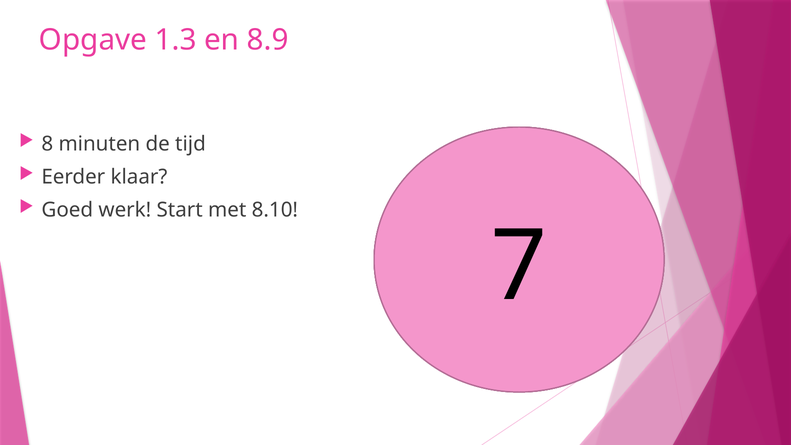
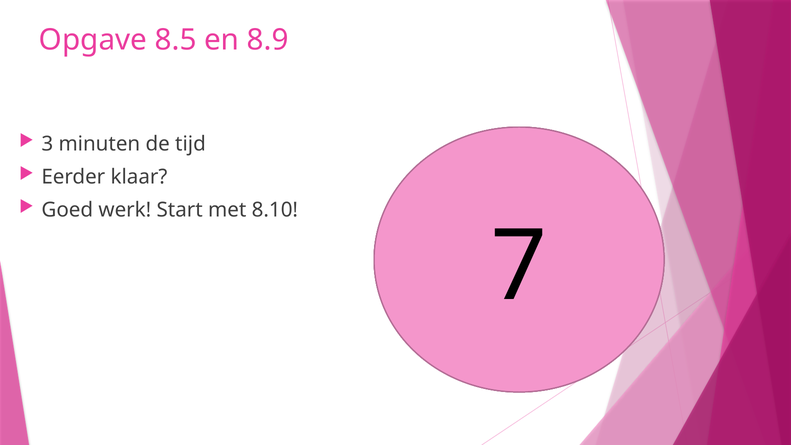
1.3: 1.3 -> 8.5 (176, 40)
8: 8 -> 3 (47, 144)
